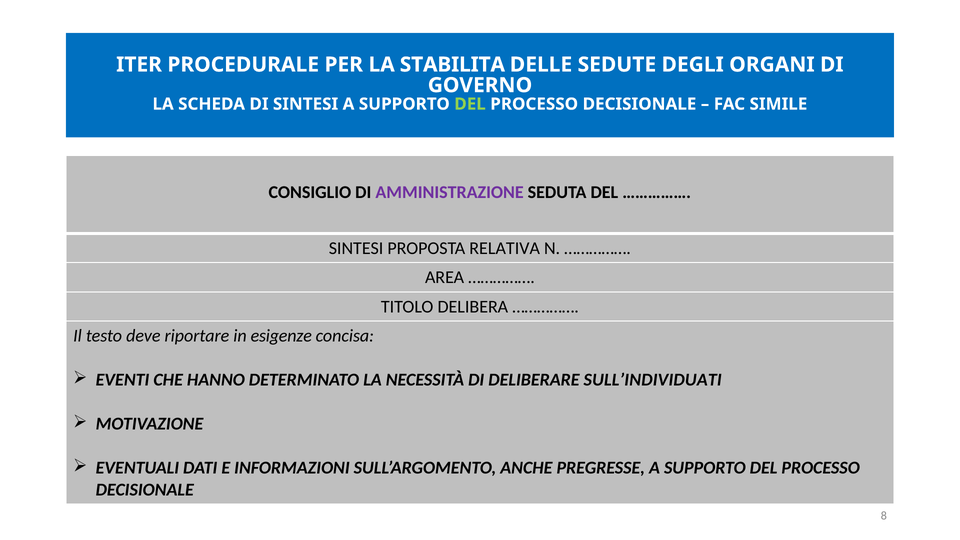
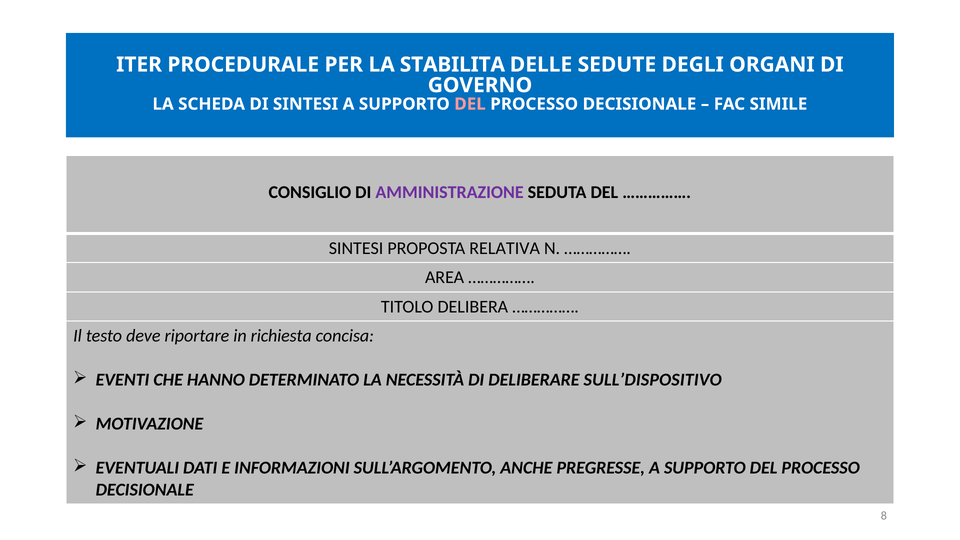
DEL colour: light green -> pink (470, 104)
esigenze: esigenze -> richiesta (281, 336)
SULL’INDIVIDUATI: SULL’INDIVIDUATI -> SULL’DISPOSITIVO (653, 380)
